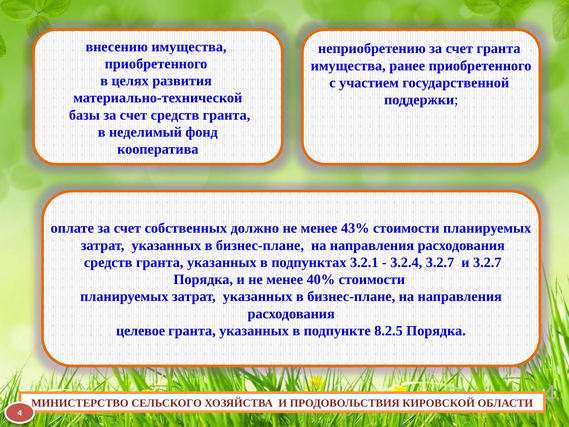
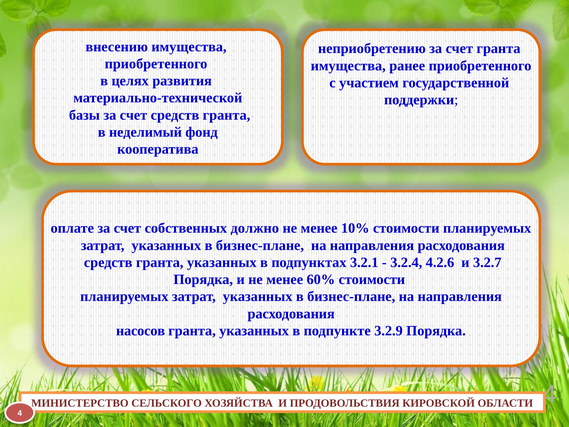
43%: 43% -> 10% (355, 228)
3.2.4 3.2.7: 3.2.7 -> 4.2.6 (440, 262)
40%: 40% -> 60% (321, 279)
целевое: целевое -> насосов (141, 331)
8.2.5: 8.2.5 -> 3.2.9 (388, 331)
